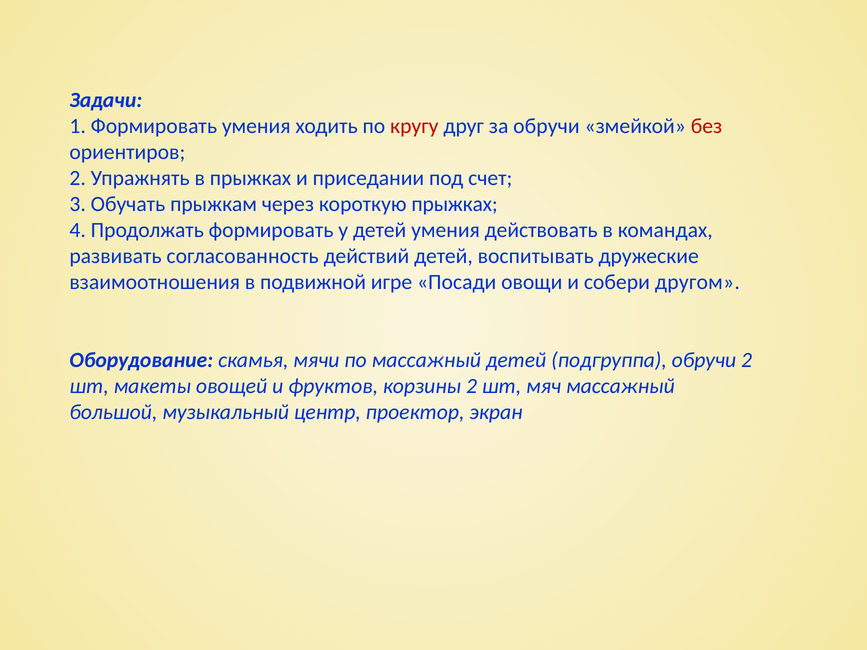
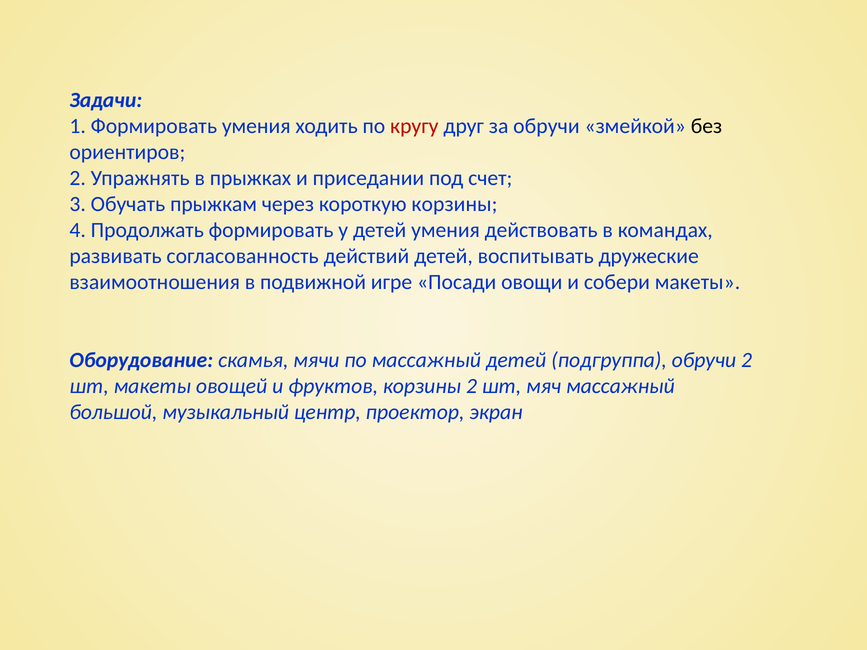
без colour: red -> black (707, 126)
короткую прыжках: прыжках -> корзины (454, 204)
собери другом: другом -> макеты (698, 282)
